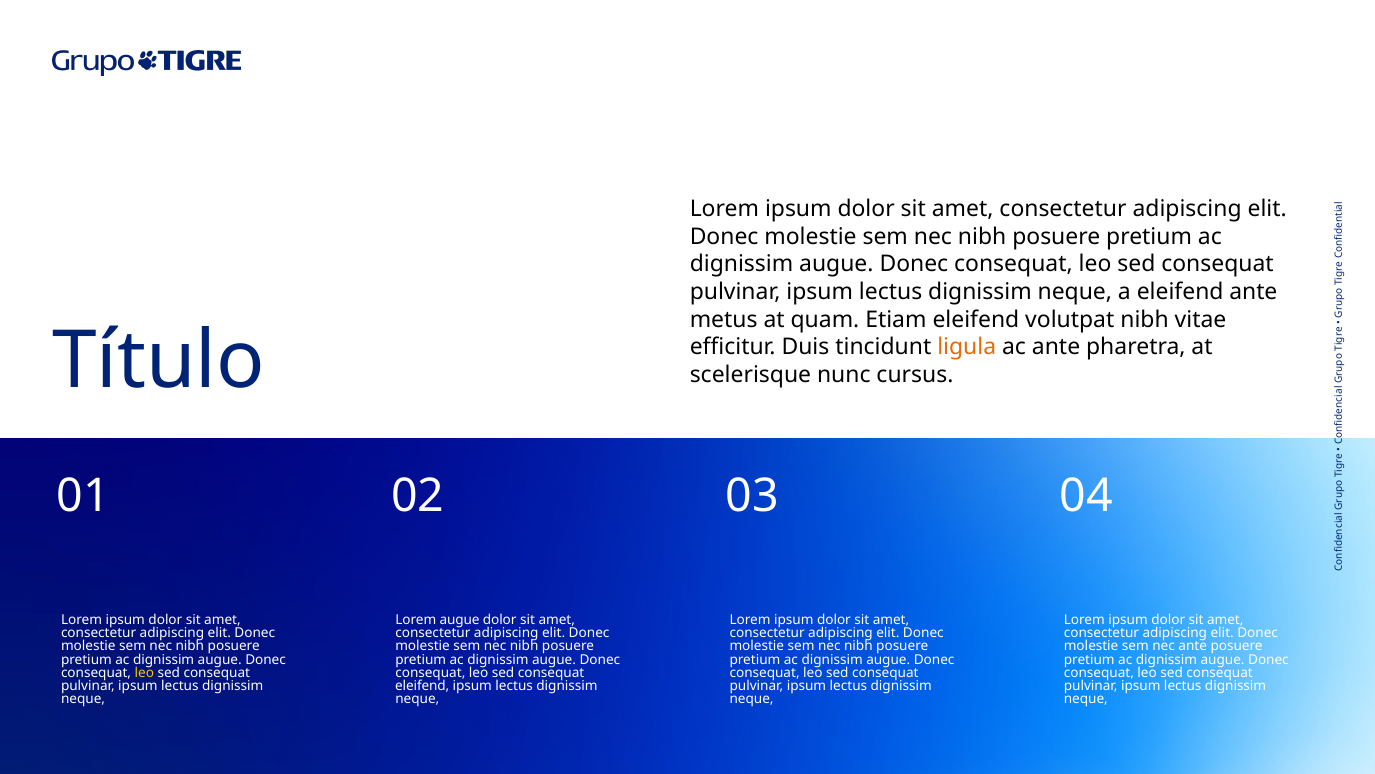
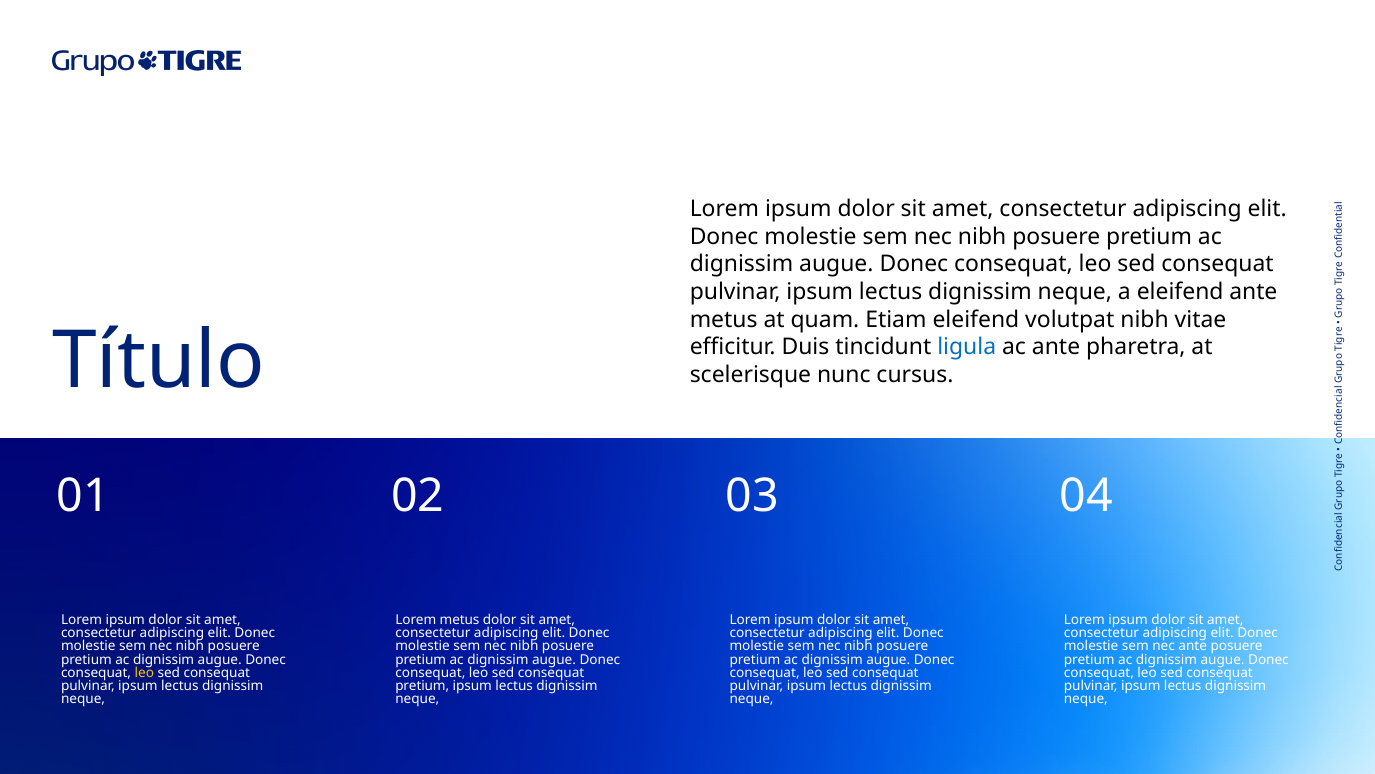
ligula colour: orange -> blue (967, 347)
Lorem augue: augue -> metus (460, 620)
eleifend: eleifend -> pretium (422, 685)
